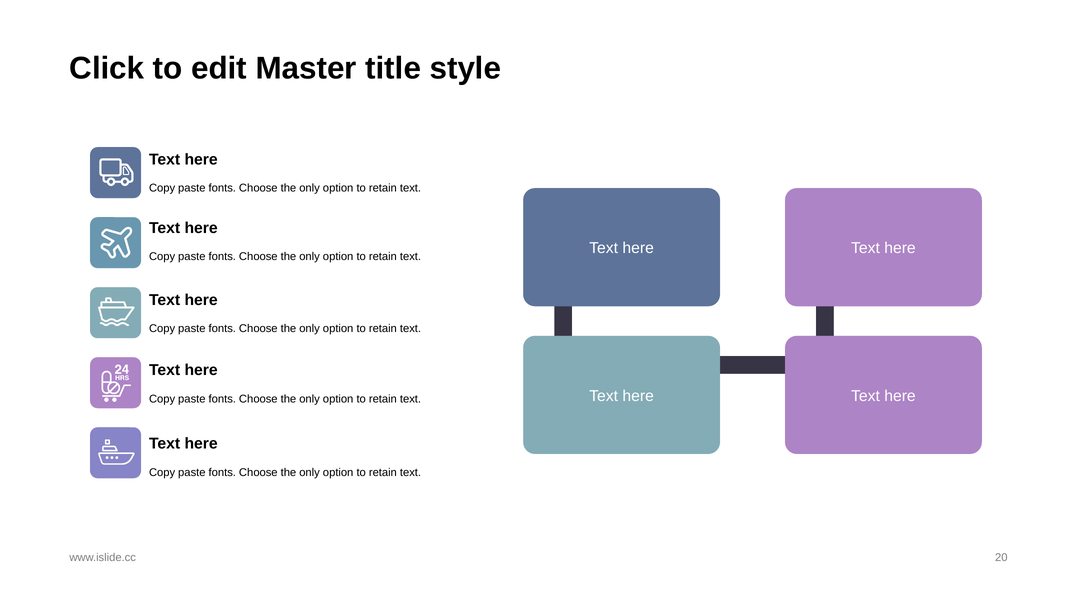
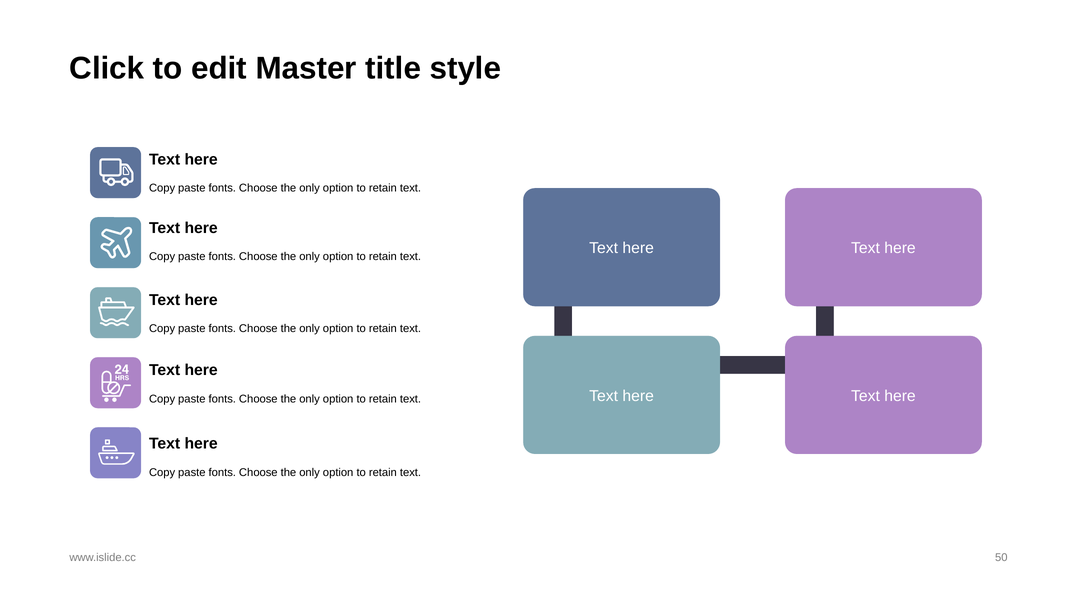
20: 20 -> 50 (1001, 557)
